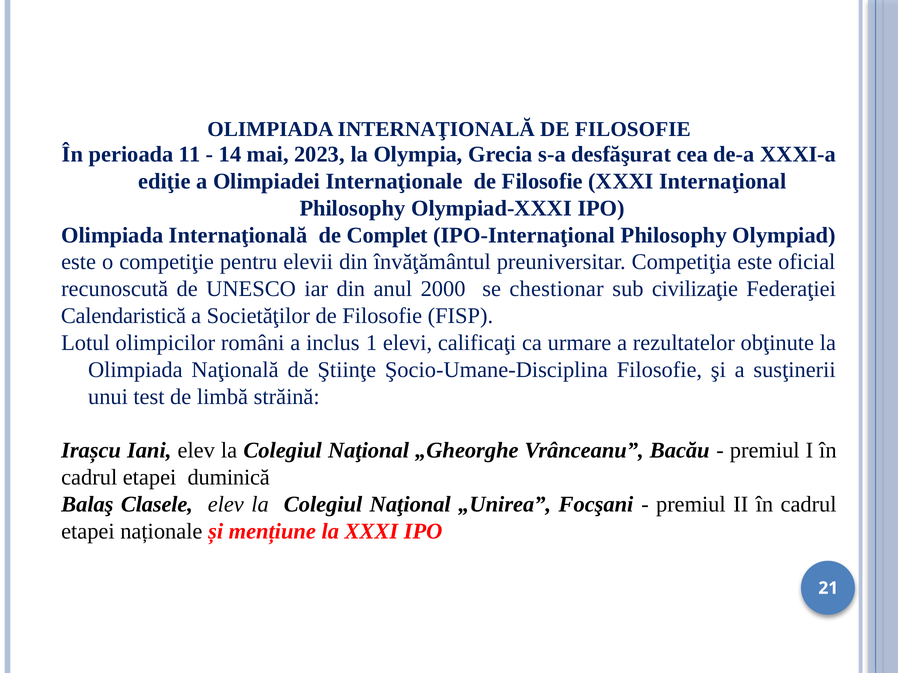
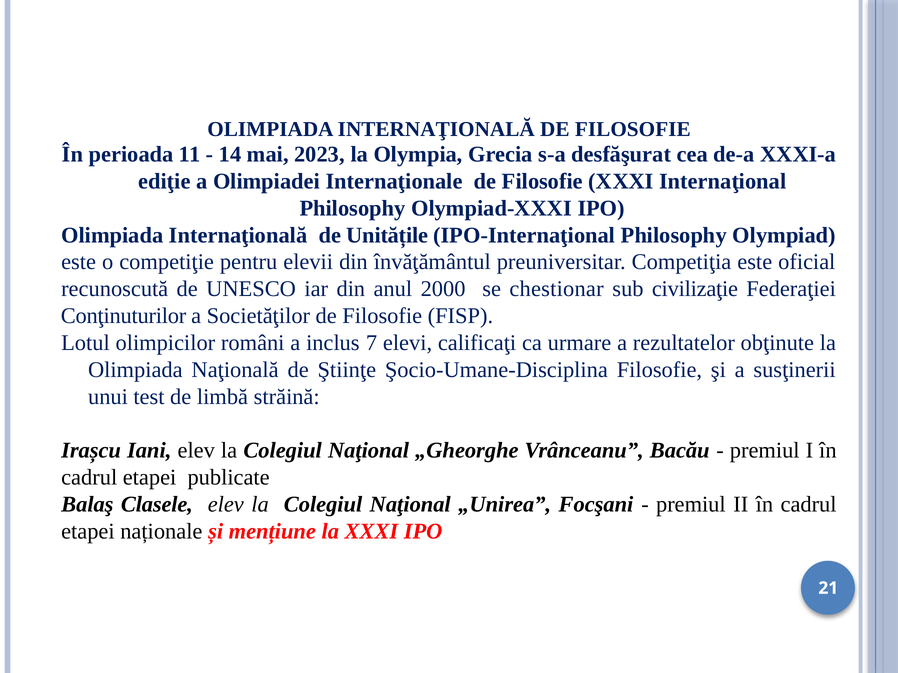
Complet: Complet -> Unitățile (387, 235)
Calendaristică: Calendaristică -> Conţinuturilor (124, 316)
1: 1 -> 7 (372, 343)
duminică: duminică -> publicate (229, 478)
